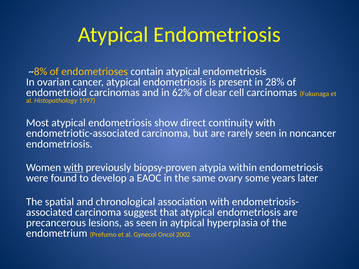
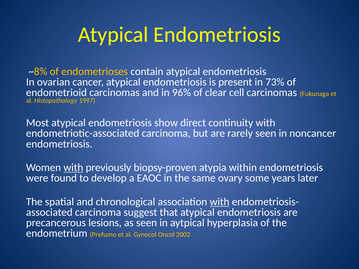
28%: 28% -> 73% (275, 82)
62%: 62% -> 96% (182, 93)
with underline: none -> present (220, 202)
